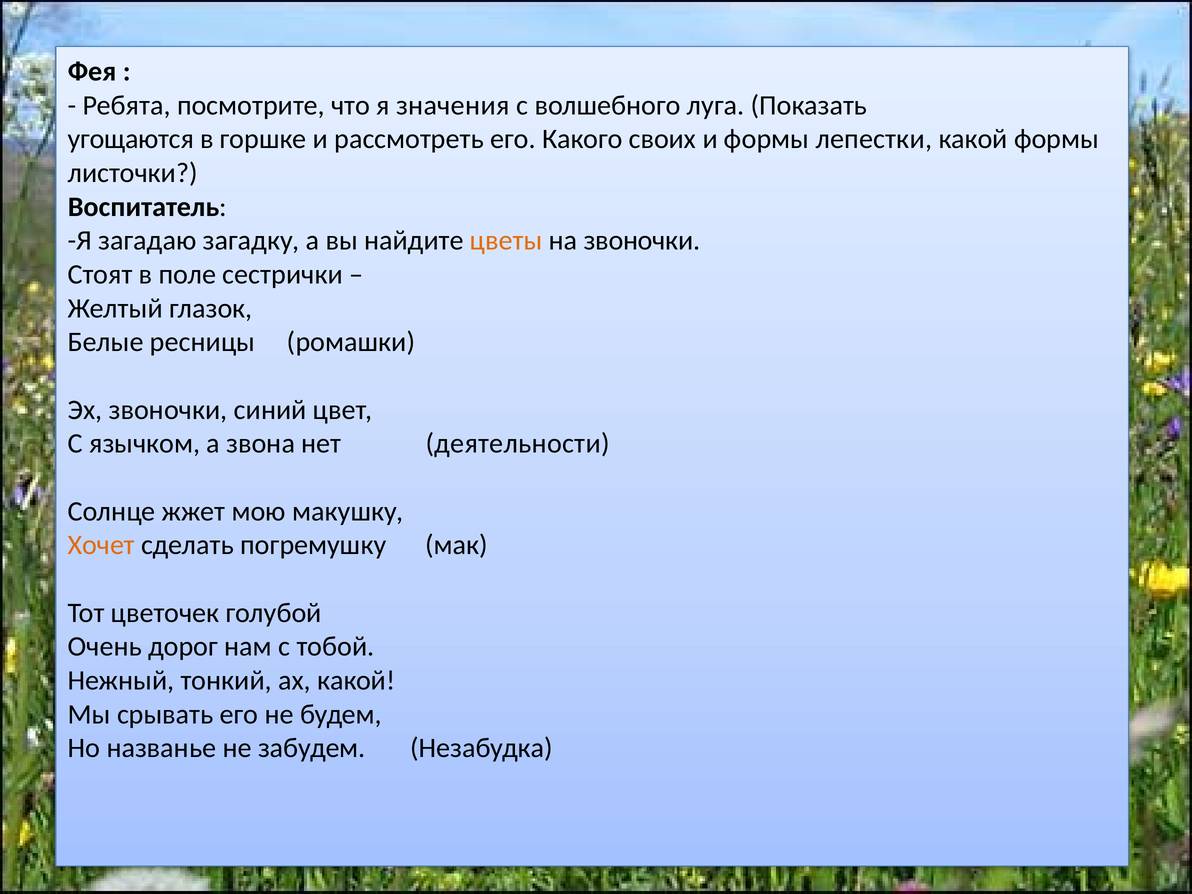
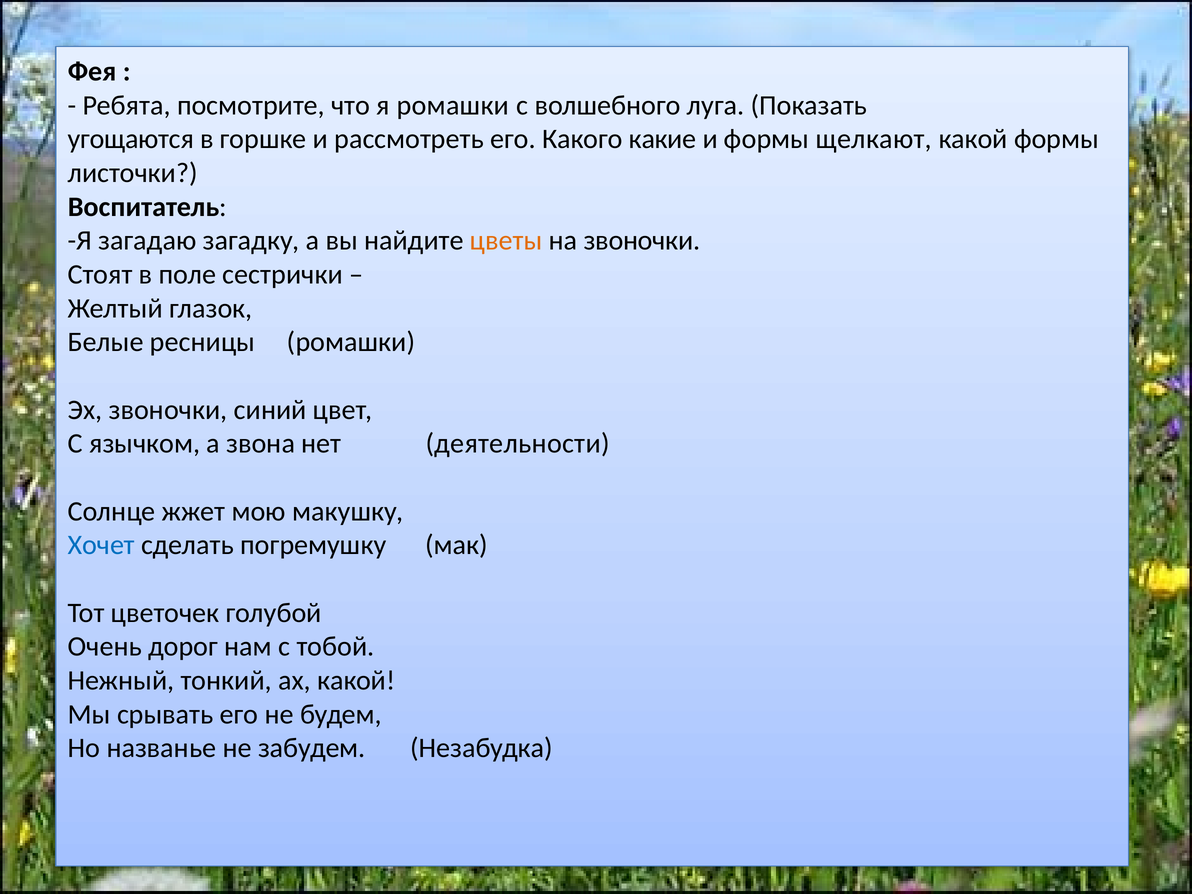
я значения: значения -> ромашки (453, 105)
своих: своих -> какие (663, 139)
лепестки: лепестки -> щелкают (874, 139)
Хочет colour: orange -> blue (101, 545)
